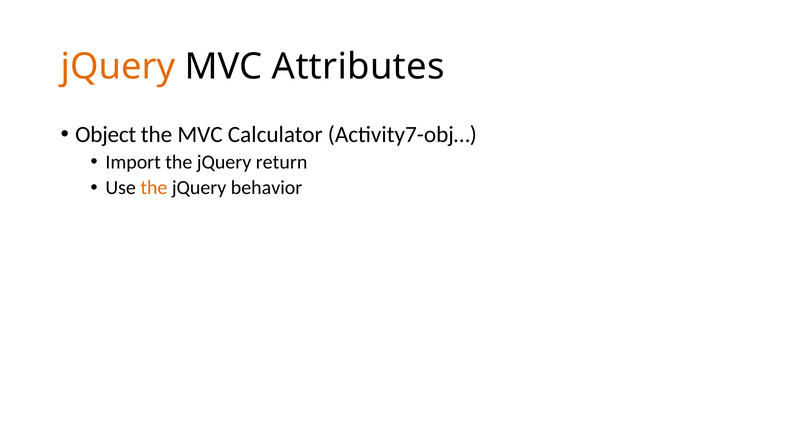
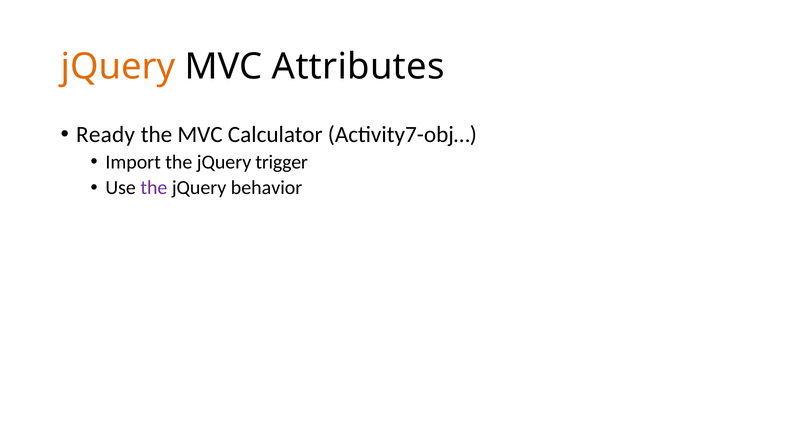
Object: Object -> Ready (105, 135)
return: return -> trigger (282, 162)
the colour: orange -> purple (154, 188)
